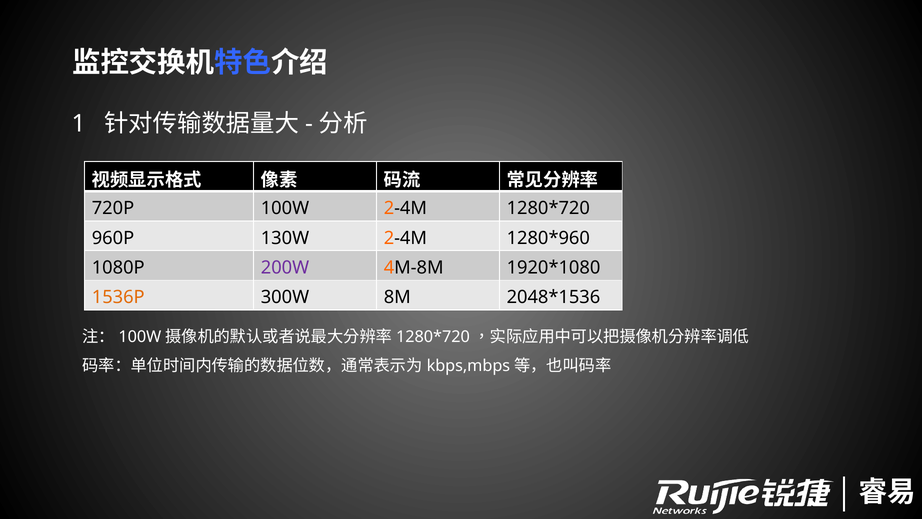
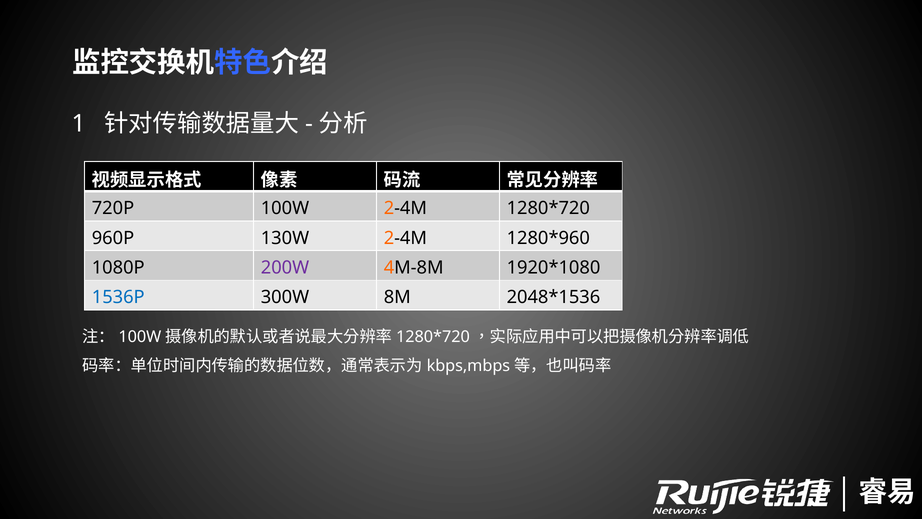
1536P colour: orange -> blue (118, 297)
